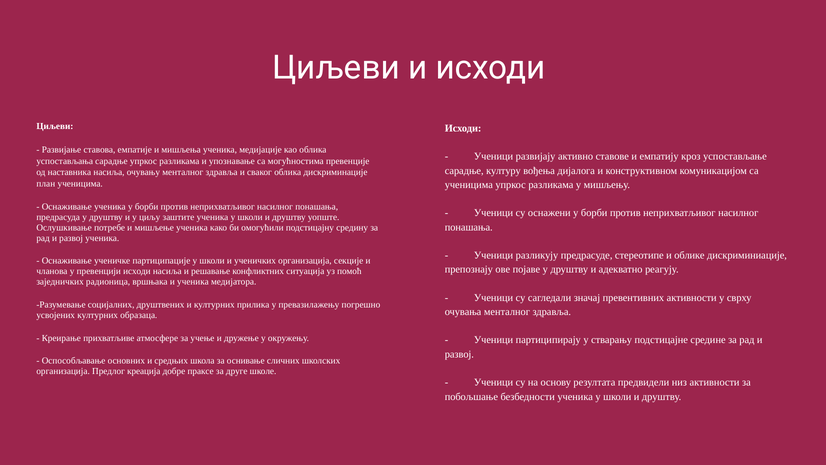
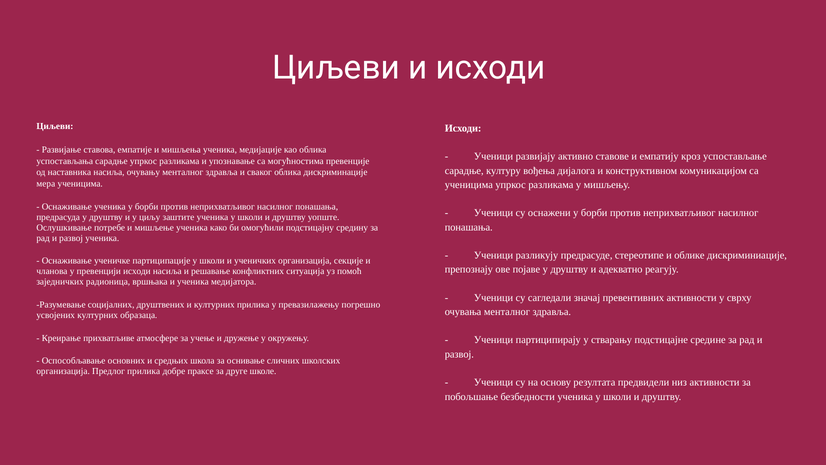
план: план -> мера (46, 184)
Предлог креација: креација -> прилика (144, 371)
